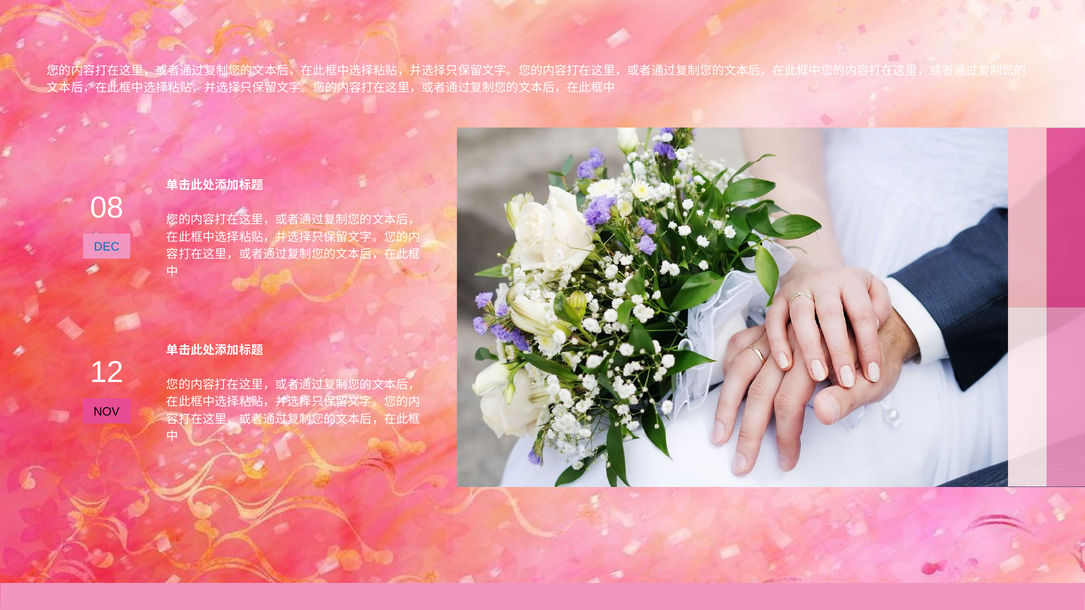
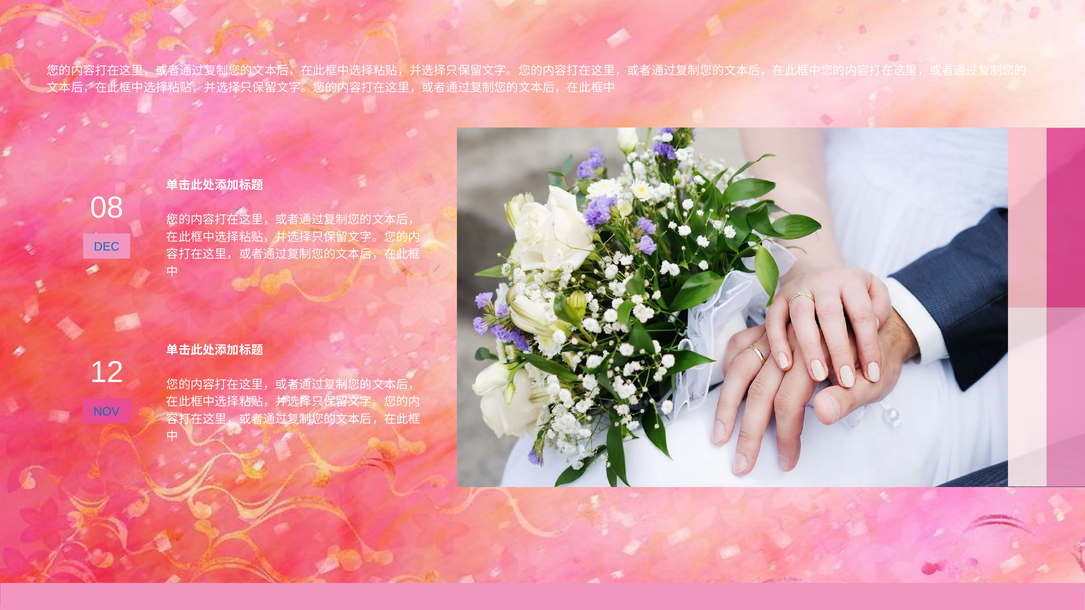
NOV colour: black -> blue (107, 412)
